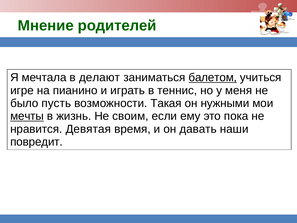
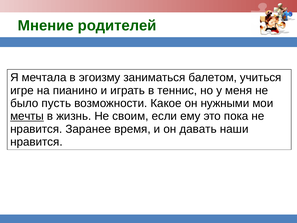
делают: делают -> эгоизму (100, 77)
балетом underline: present -> none (213, 77)
Такая: Такая -> Какое (166, 103)
Девятая: Девятая -> Заранее (88, 129)
повредит: повредит -> нравится (36, 142)
